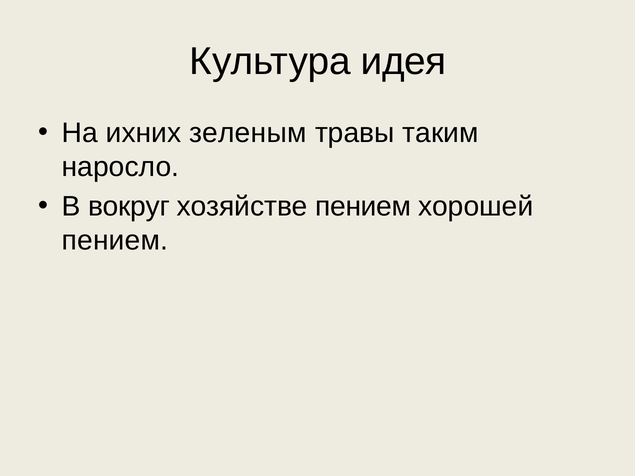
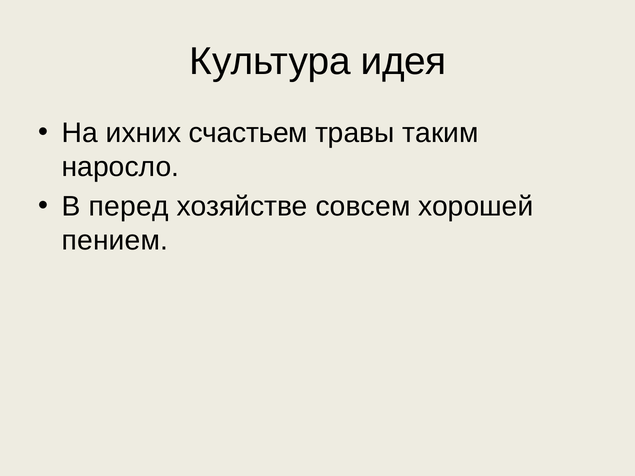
зеленым: зеленым -> счастьем (248, 133)
вокруг: вокруг -> перед (129, 207)
хозяйстве пением: пением -> совсем (363, 207)
